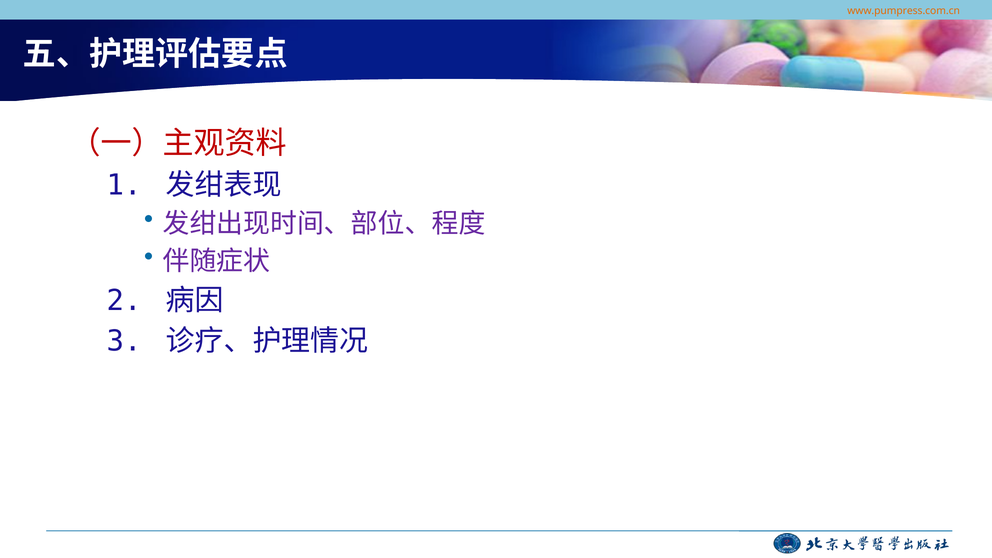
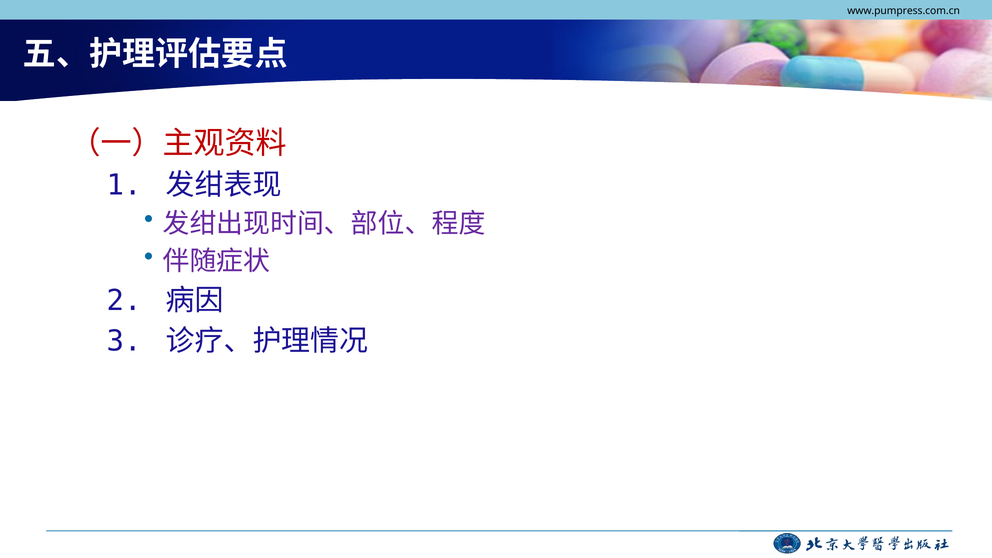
www.pumpress.com.cn colour: orange -> black (904, 11)
